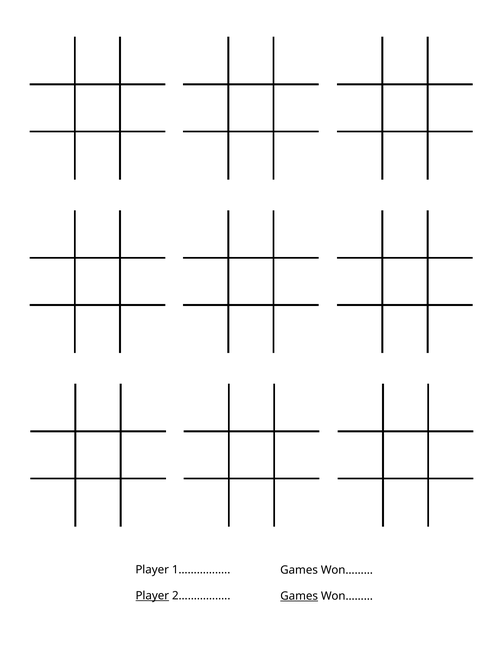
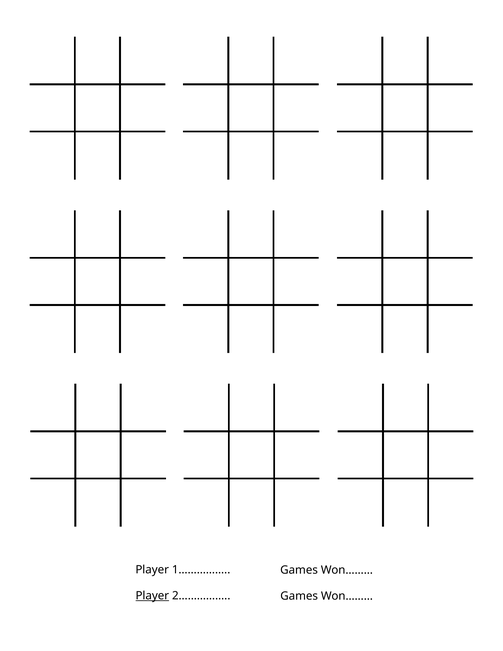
Games underline: present -> none (299, 596)
